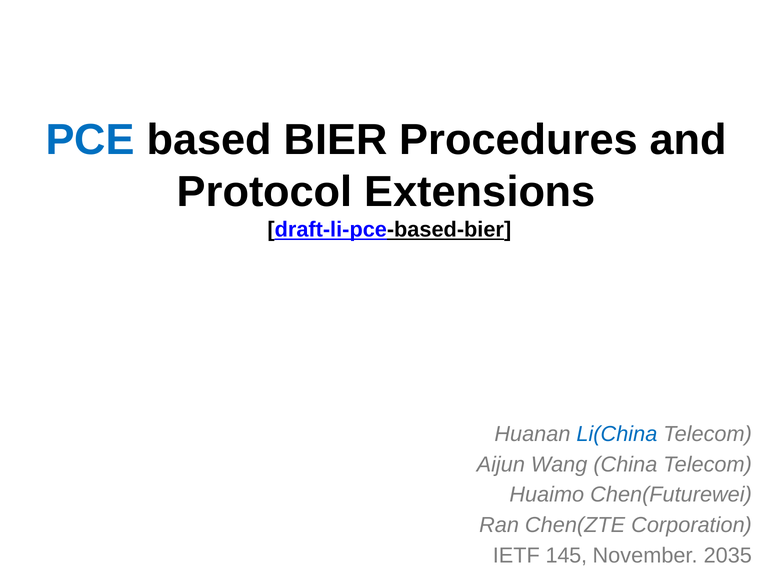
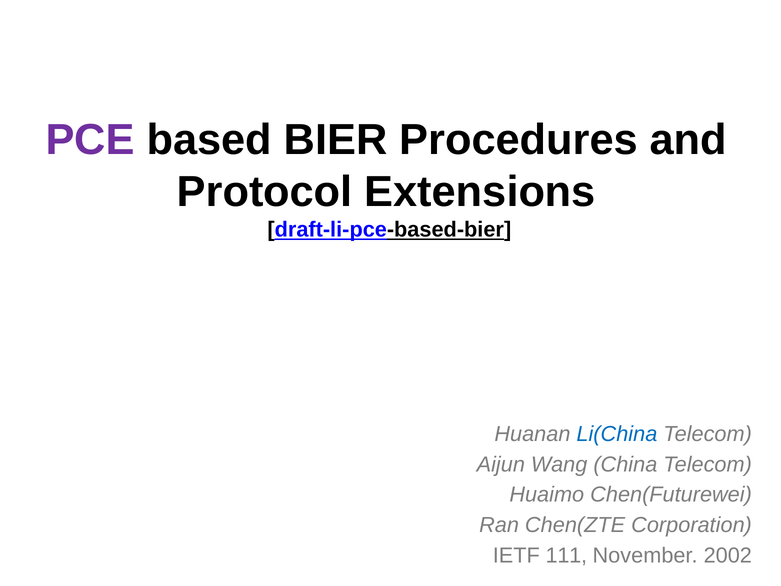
PCE colour: blue -> purple (90, 140)
145: 145 -> 111 (566, 555)
2035: 2035 -> 2002 (728, 555)
